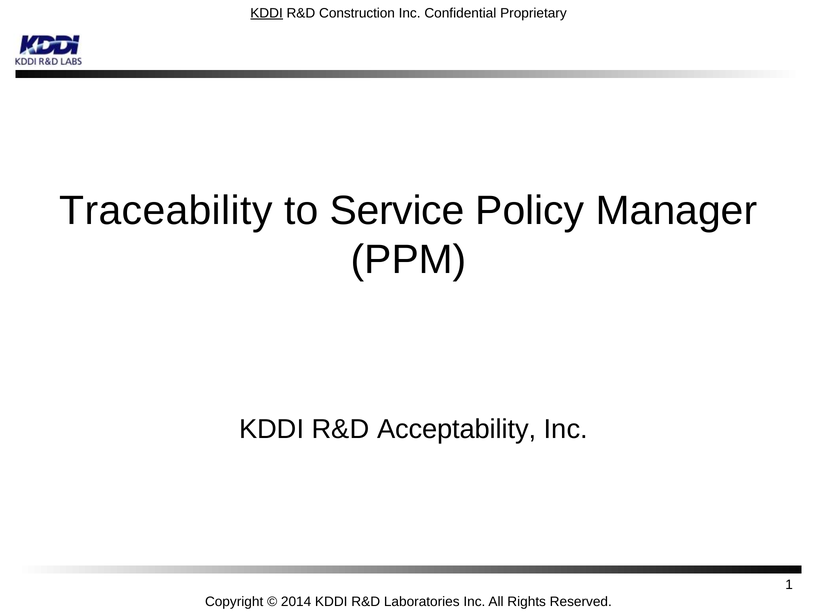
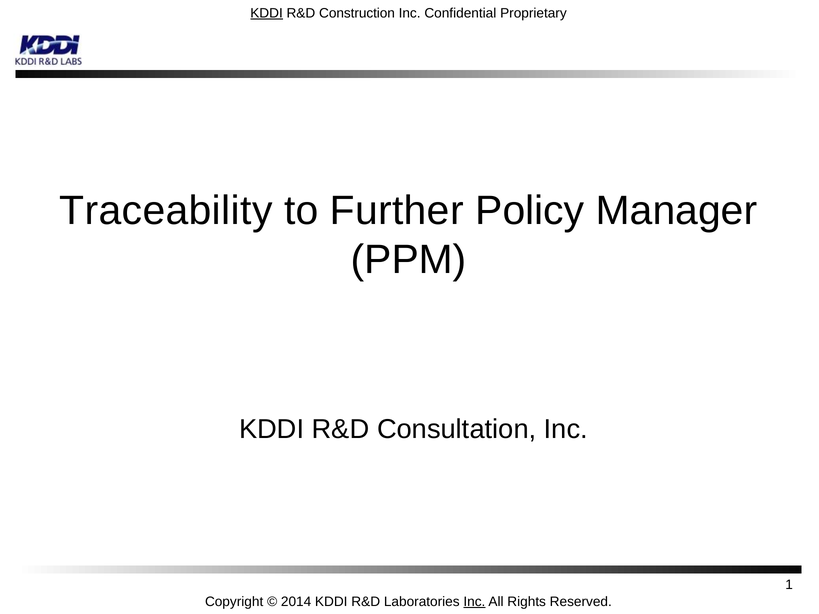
Service: Service -> Further (397, 211)
Acceptability: Acceptability -> Consultation (457, 430)
Inc underline: none -> present (474, 602)
